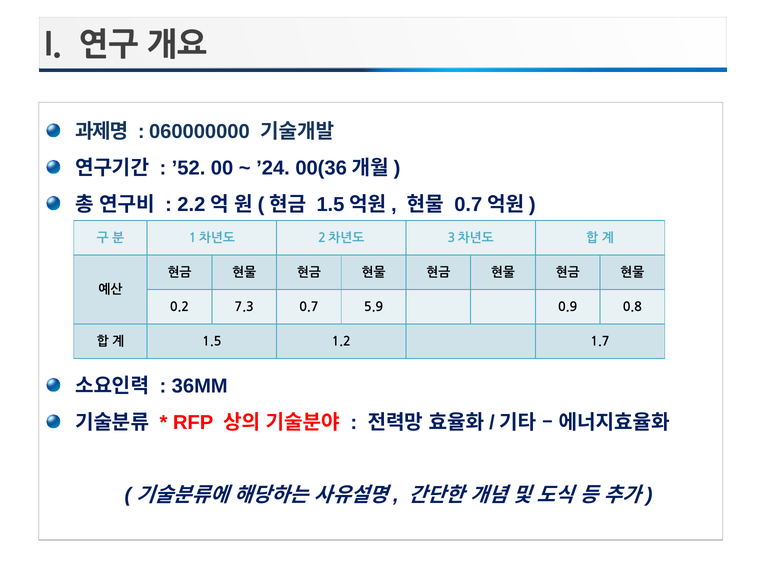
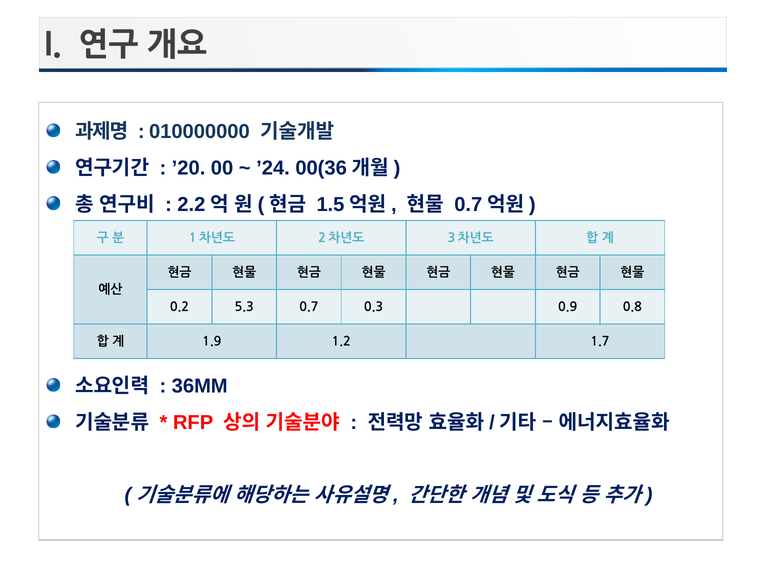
060000000: 060000000 -> 010000000 (199, 132)
’52: ’52 -> ’20 (189, 168)
7.3: 7.3 -> 5.3 (244, 307)
5.9: 5.9 -> 0.3 (374, 307)
1.5: 1.5 -> 1.9 (212, 341)
